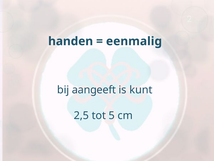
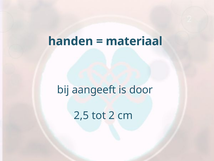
eenmalig: eenmalig -> materiaal (134, 41)
kunt: kunt -> door (141, 90)
5: 5 -> 2 (112, 115)
